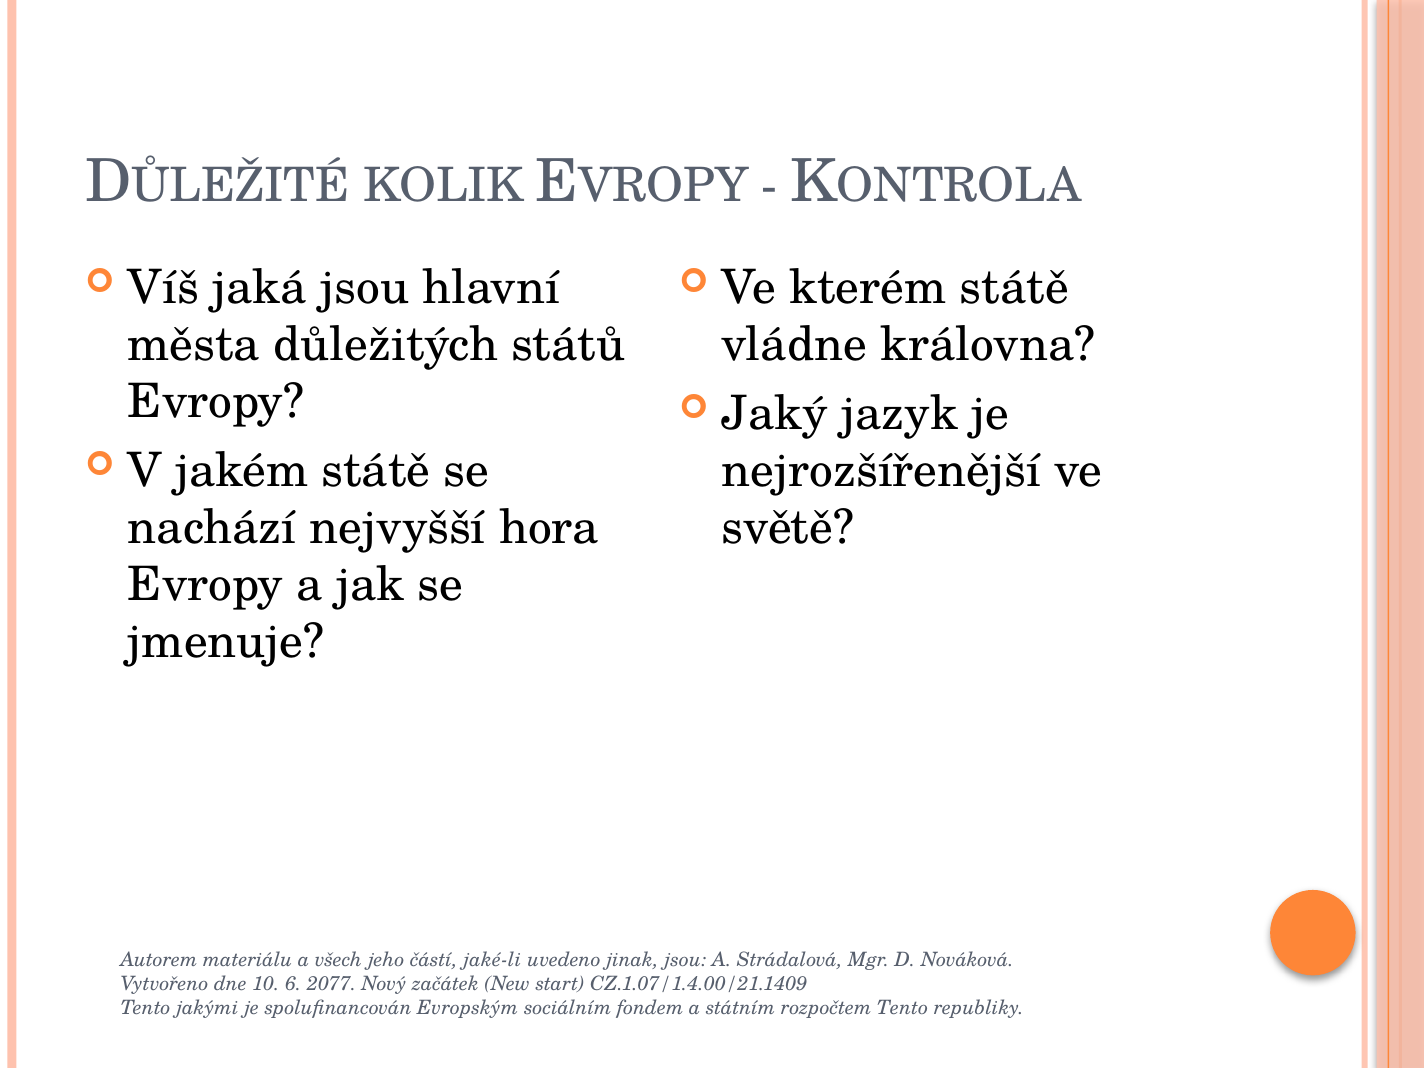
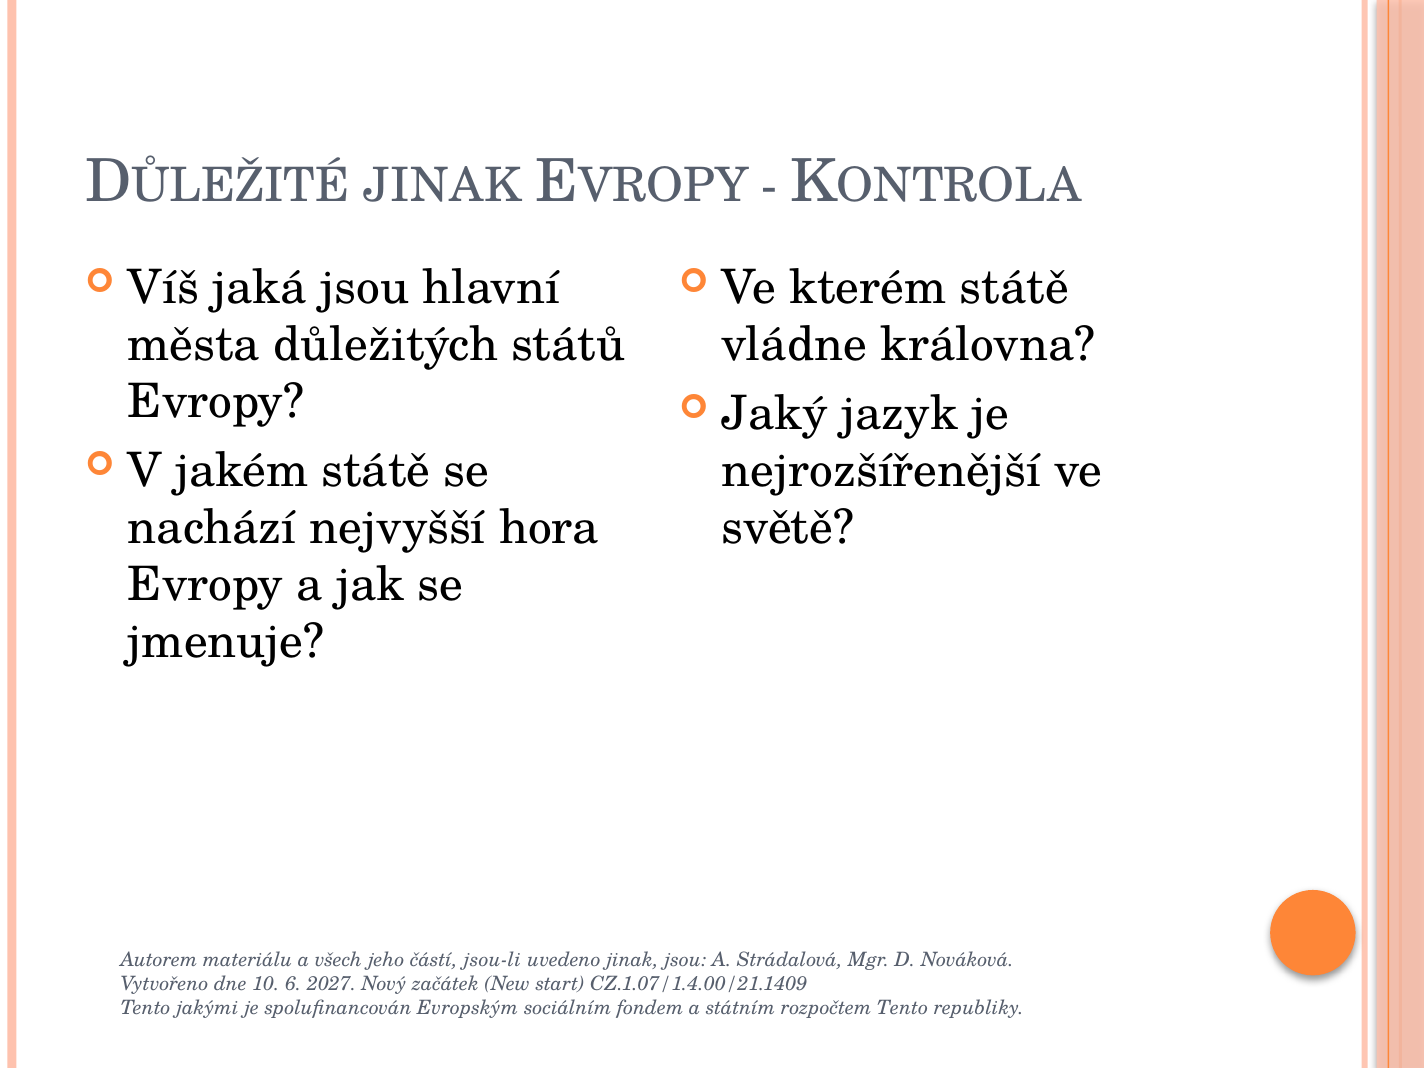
KOLIK: KOLIK -> JINAK (443, 186)
jaké-li: jaké-li -> jsou-li (492, 960)
2077: 2077 -> 2027 (332, 984)
